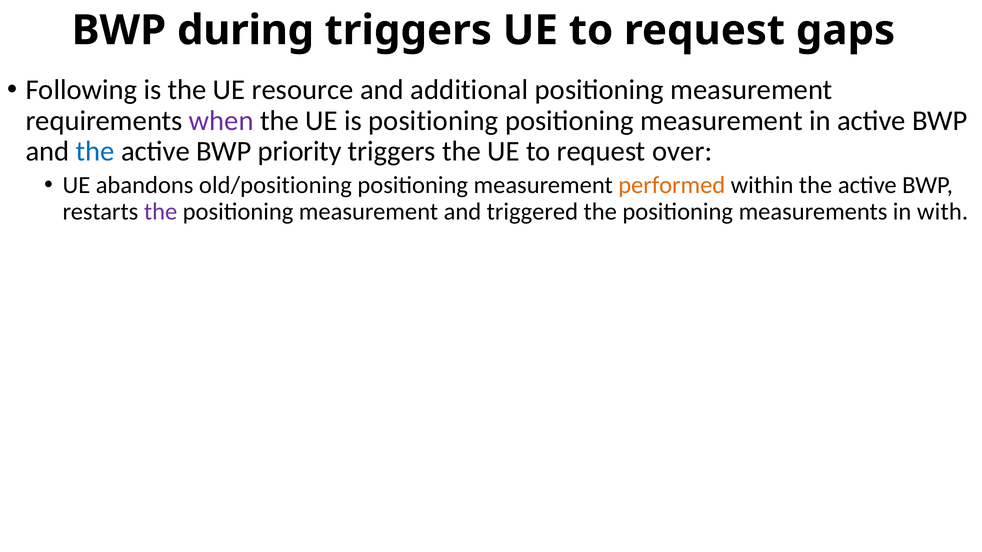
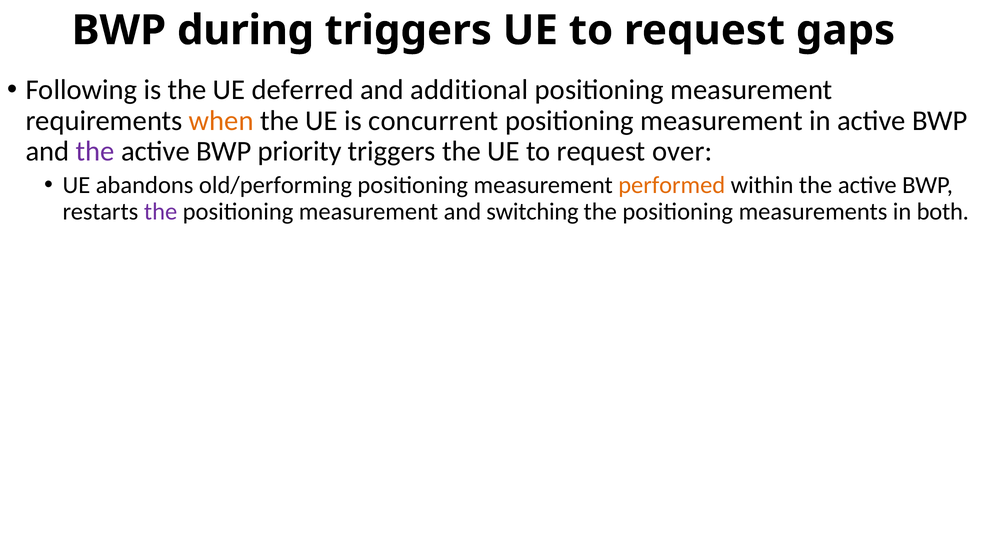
resource: resource -> deferred (303, 90)
when colour: purple -> orange (221, 121)
is positioning: positioning -> concurrent (433, 121)
the colour: blue -> purple (95, 152)
old/positioning: old/positioning -> old/performing (275, 185)
triggered: triggered -> switching (533, 212)
with: with -> both (943, 212)
